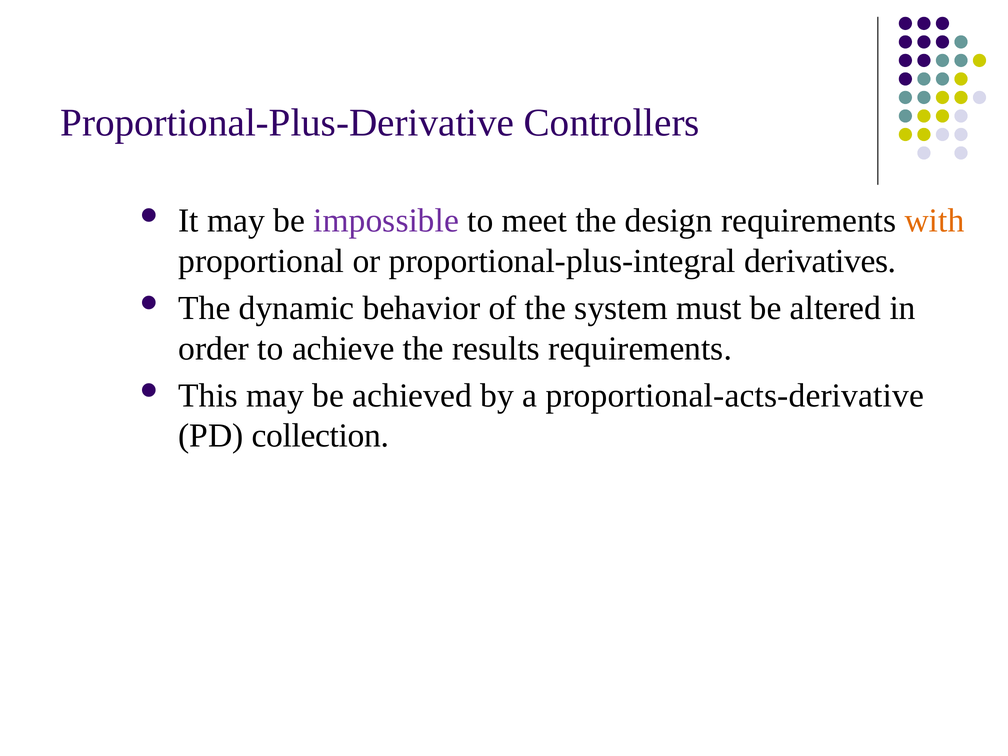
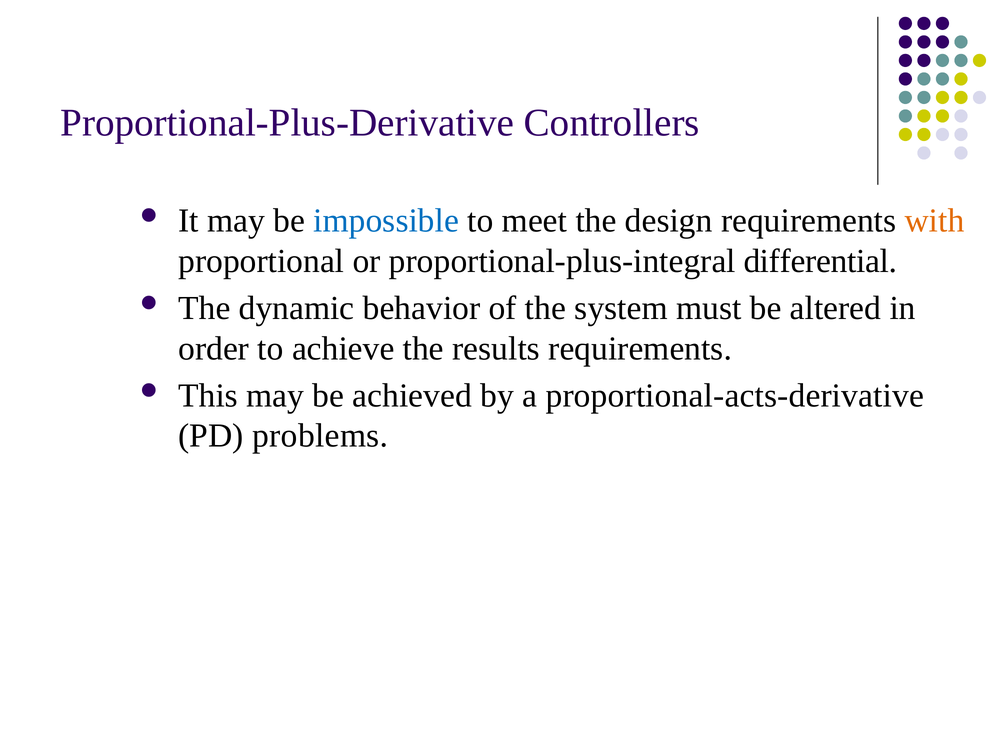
impossible colour: purple -> blue (386, 221)
derivatives: derivatives -> differential (820, 261)
collection: collection -> problems (320, 436)
